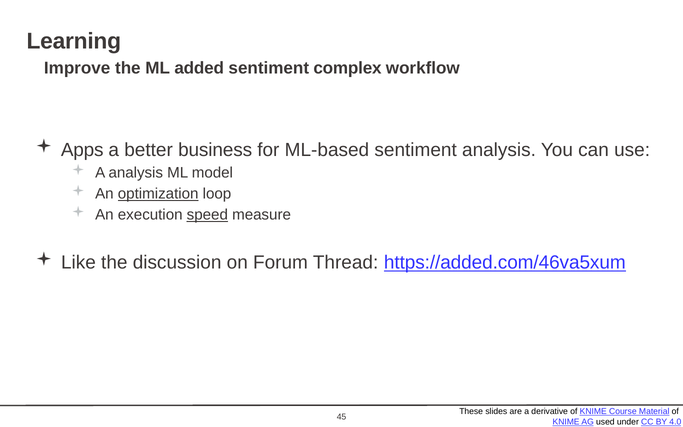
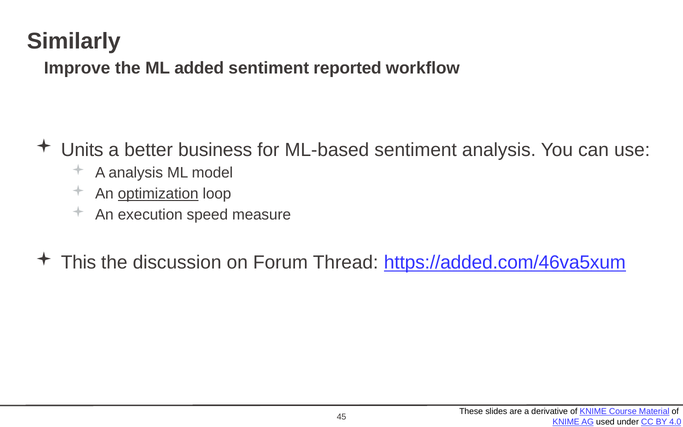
Learning: Learning -> Similarly (74, 41)
complex: complex -> reported (347, 68)
Apps: Apps -> Units (82, 150)
speed underline: present -> none (207, 215)
Like: Like -> This (79, 262)
